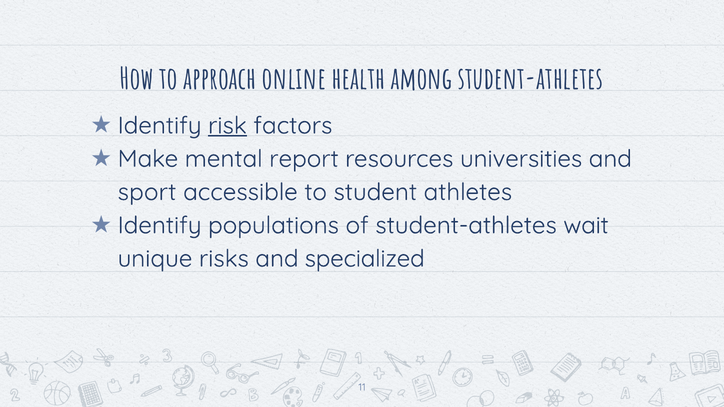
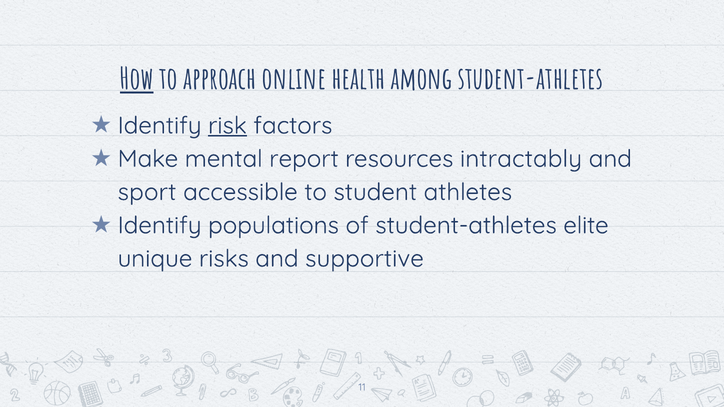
How underline: none -> present (137, 79)
universities: universities -> intractably (521, 159)
wait: wait -> elite (586, 226)
specialized: specialized -> supportive (365, 259)
